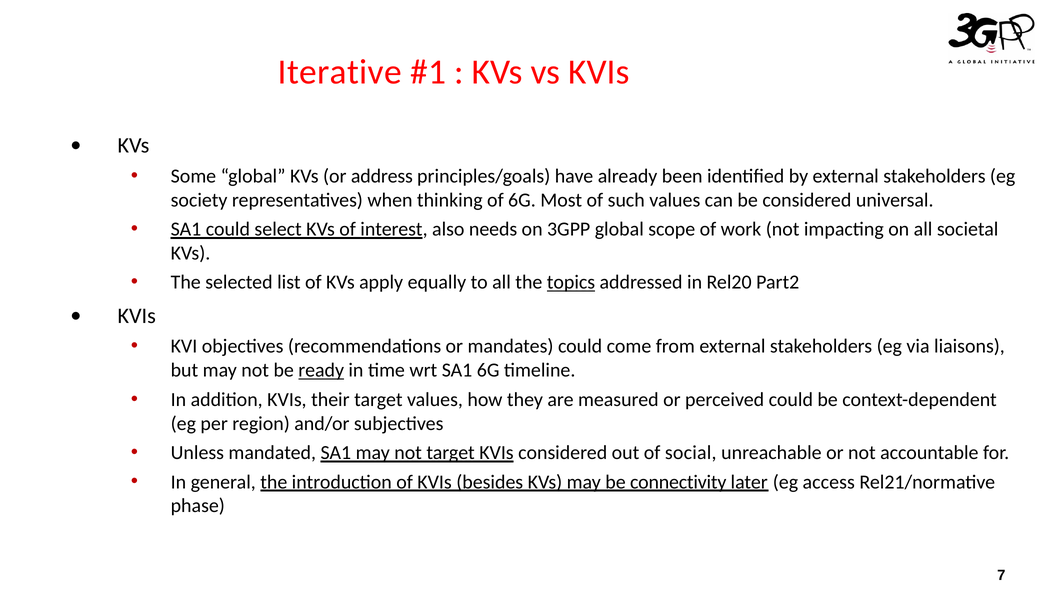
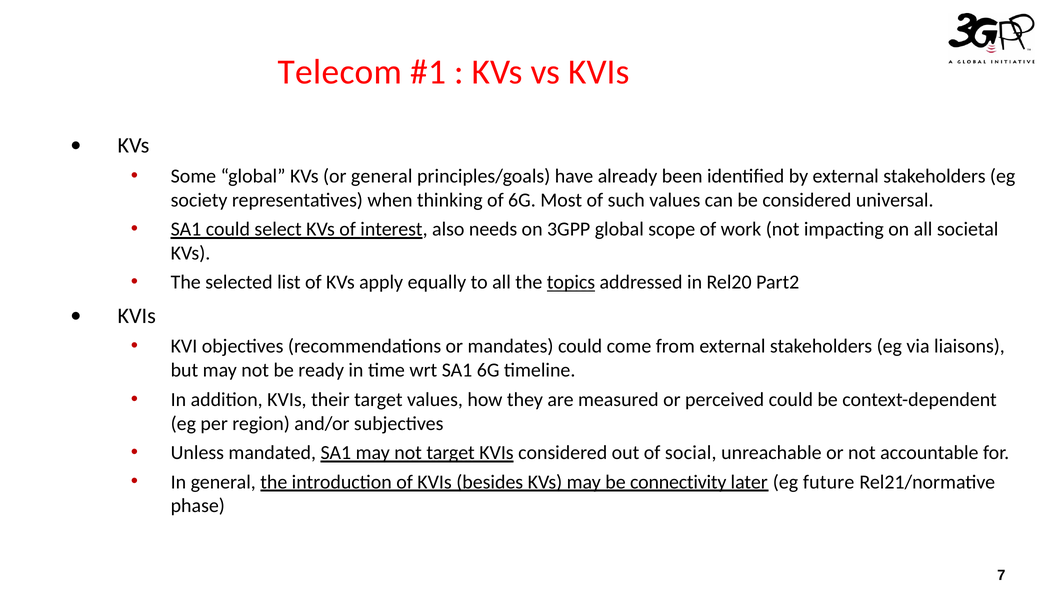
Iterative: Iterative -> Telecom (340, 72)
or address: address -> general (382, 176)
ready underline: present -> none (321, 370)
access: access -> future (829, 482)
